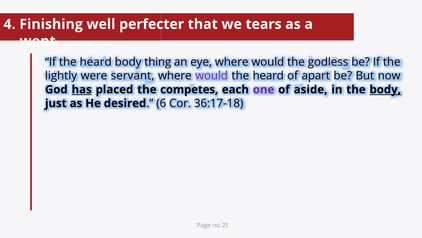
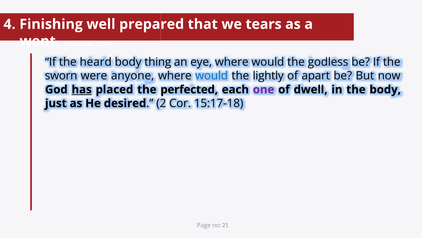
perfecter: perfecter -> prepared (152, 24)
lightly: lightly -> sworn (61, 76)
servant: servant -> anyone (133, 76)
would colour: purple -> blue (212, 76)
heard: heard -> lightly (268, 76)
competes: competes -> perfected (189, 90)
aside: aside -> dwell (311, 90)
body underline: present -> none (385, 90)
desired 6: 6 -> 2 (161, 103)
36:17-18: 36:17-18 -> 15:17-18 (219, 103)
